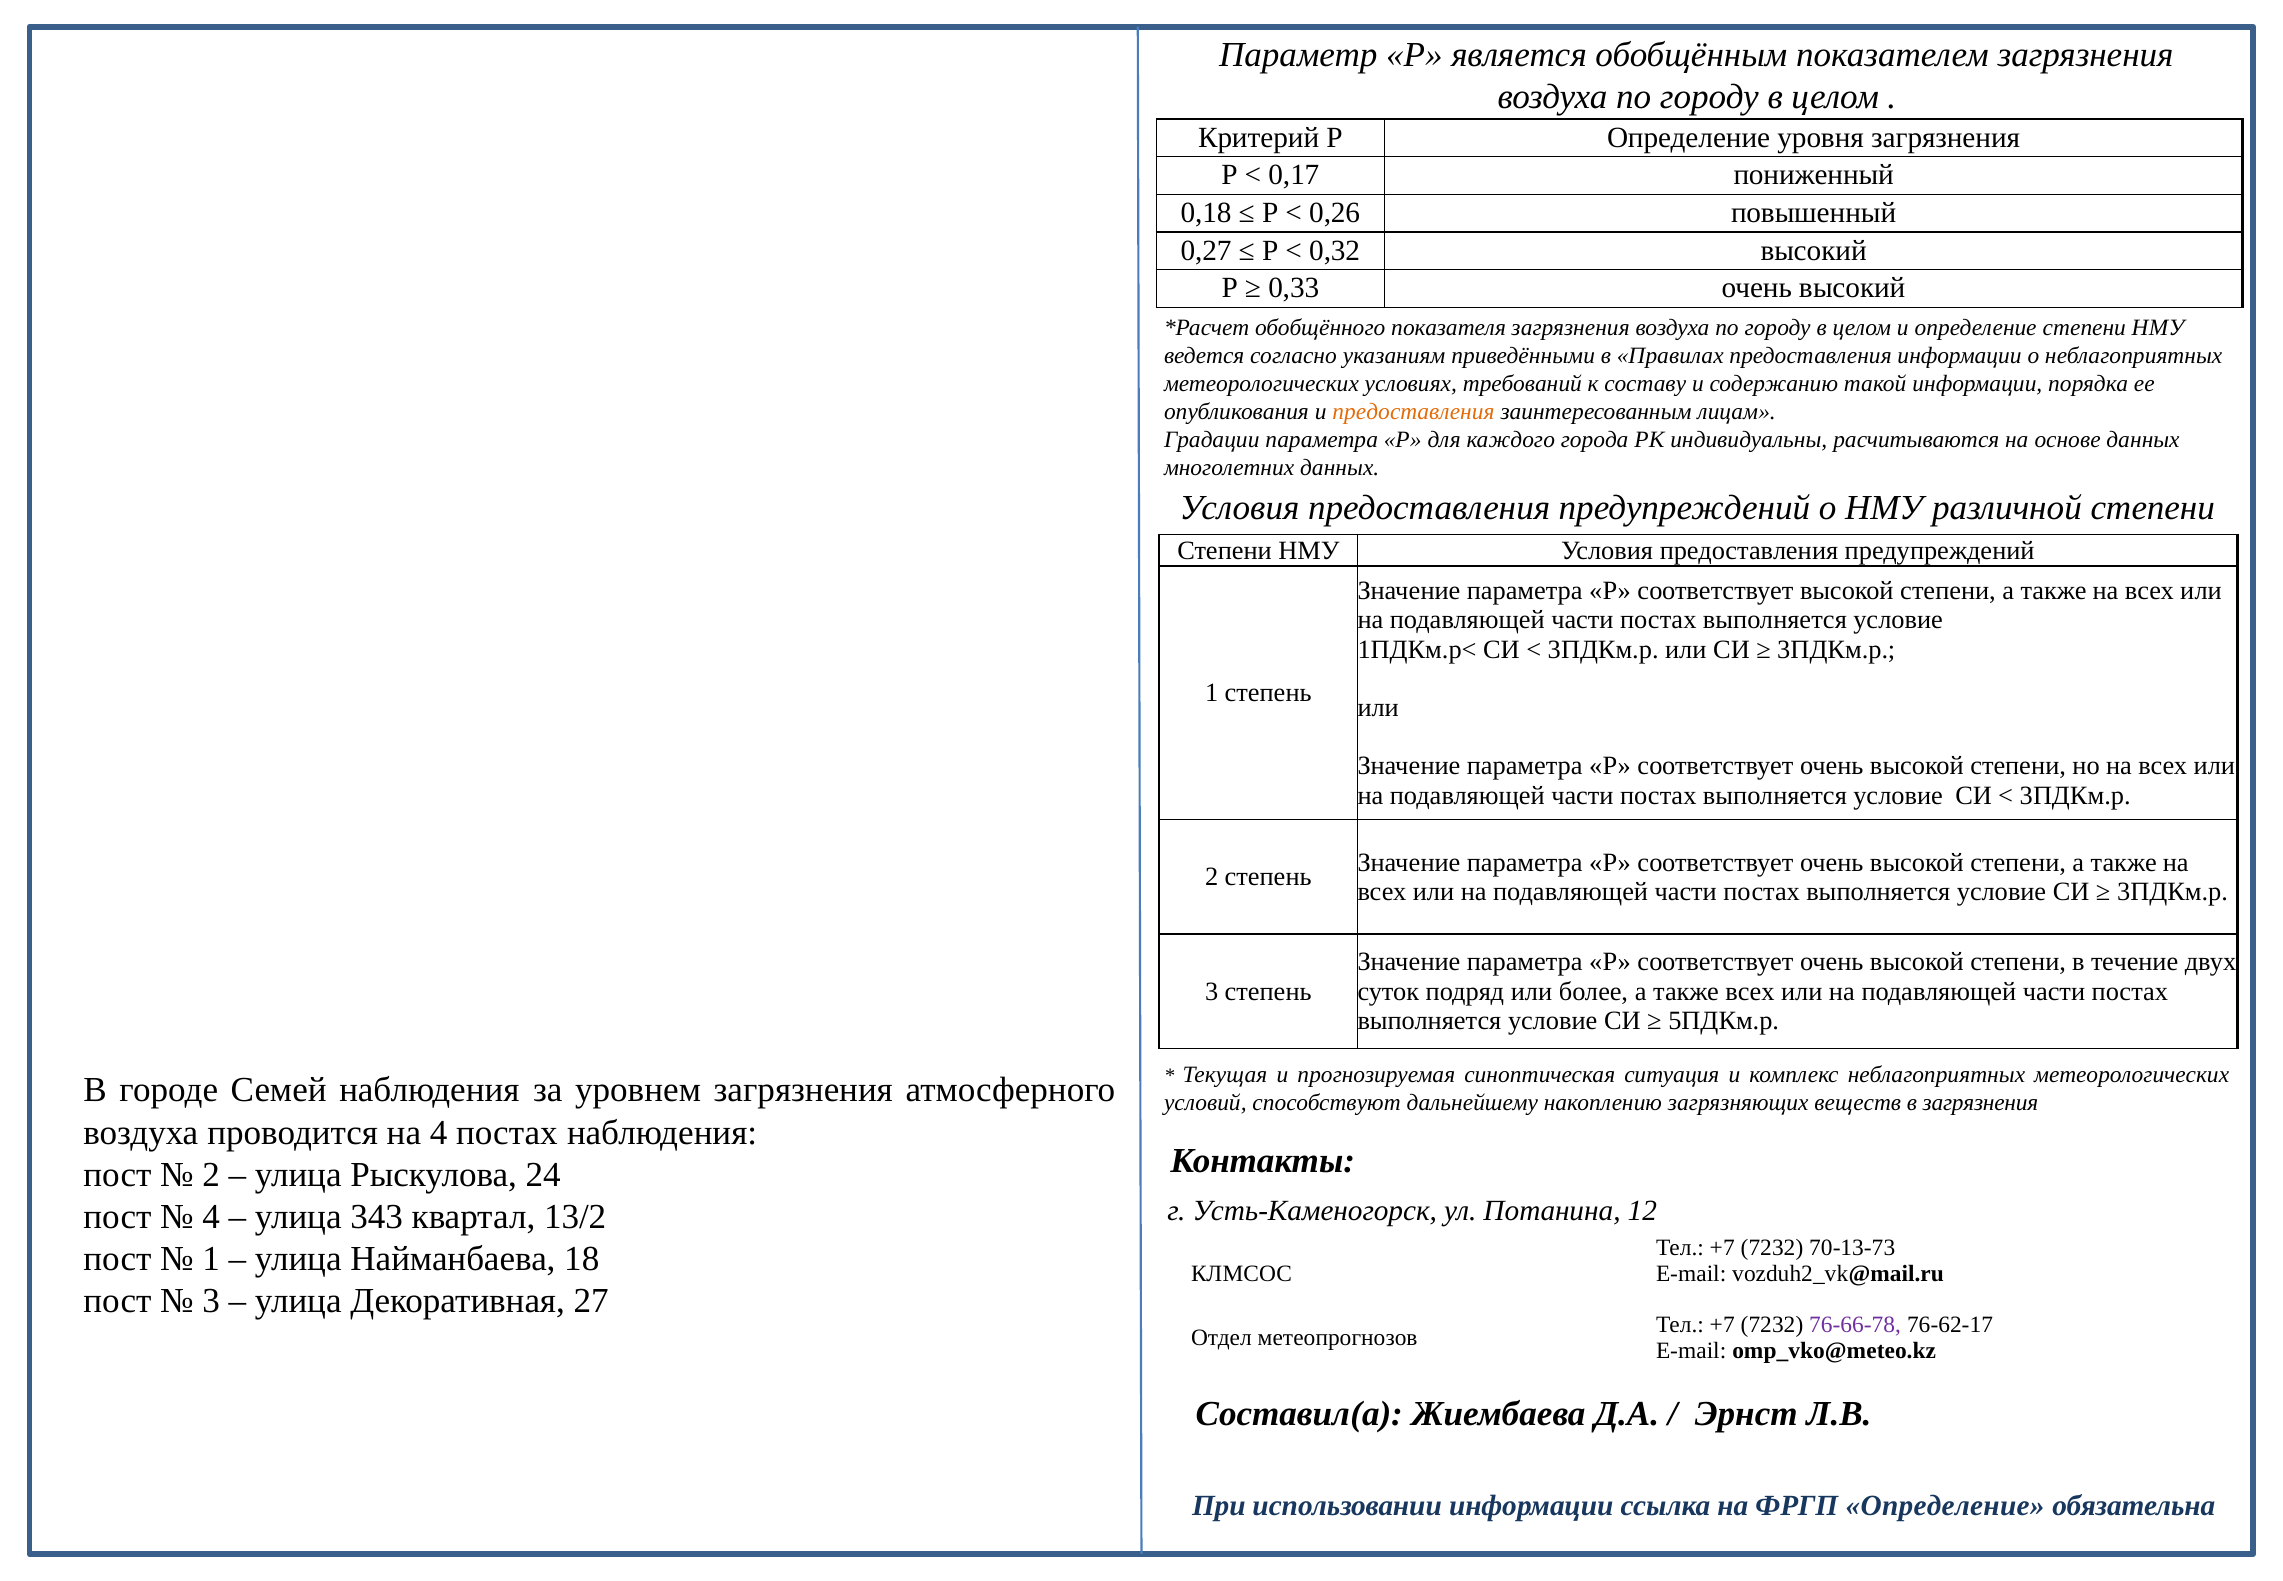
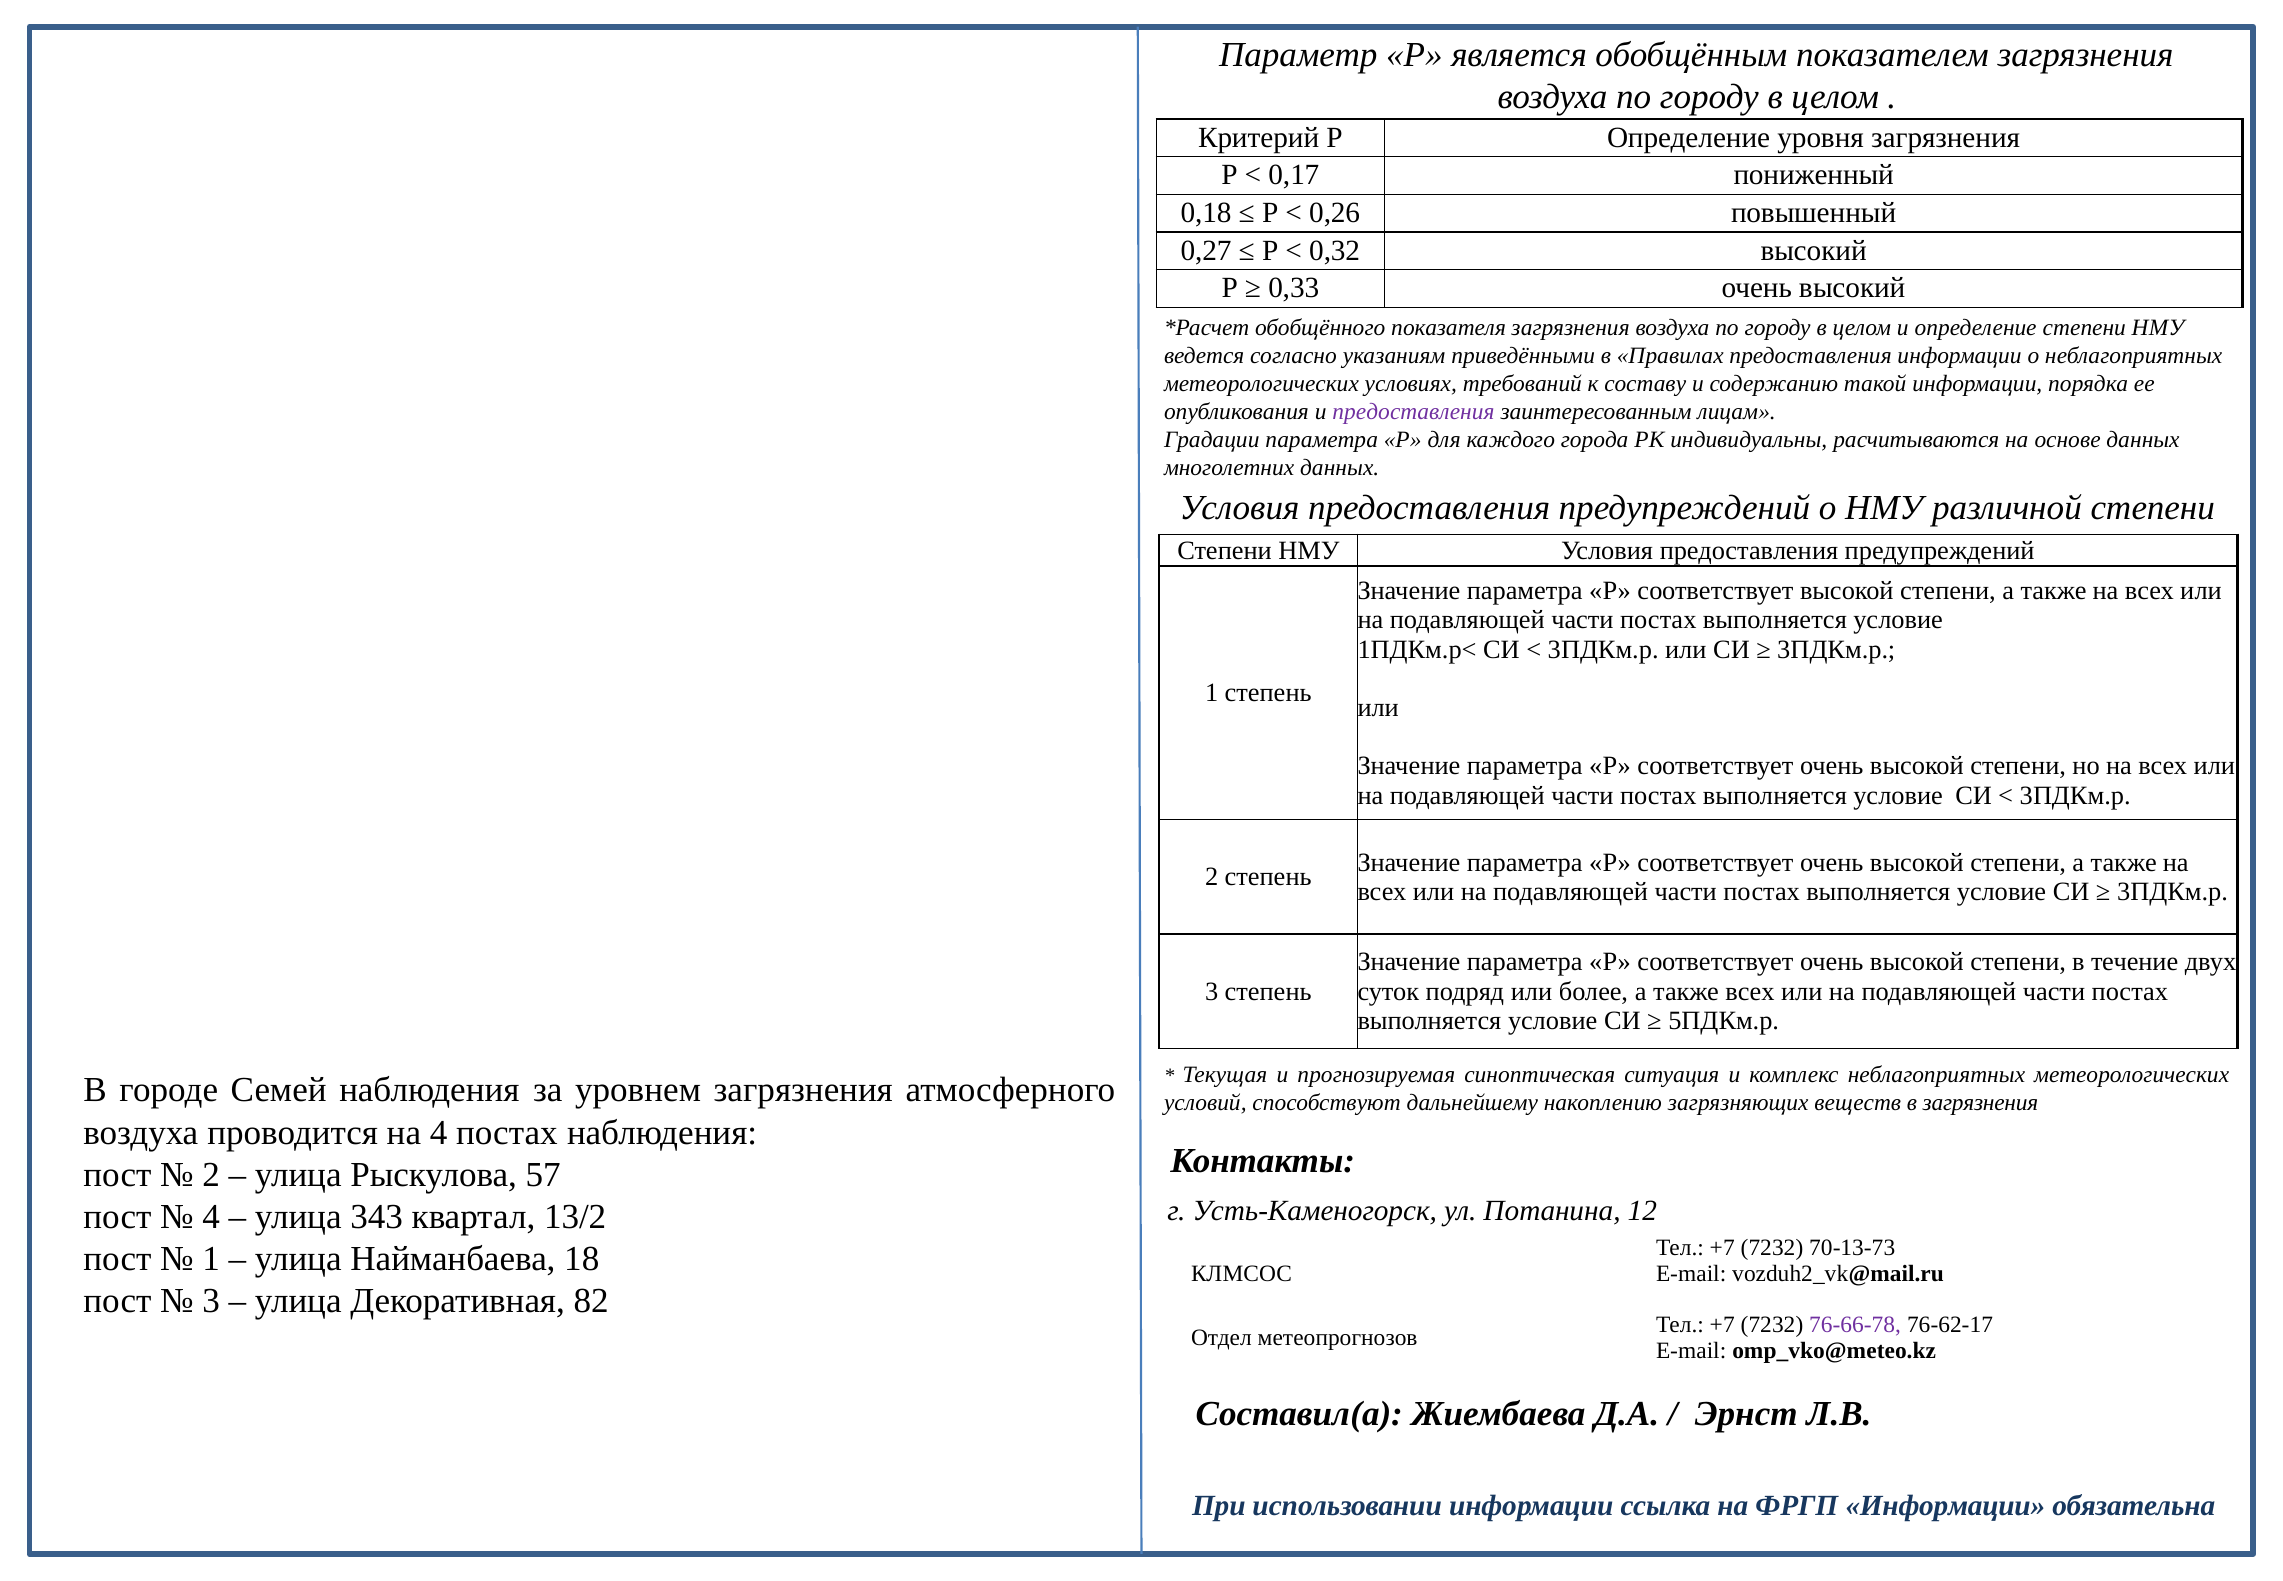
предоставления colour: orange -> purple (1413, 412)
24: 24 -> 57 (543, 1174)
27: 27 -> 82 (591, 1301)
ФРГП Определение: Определение -> Информации (1945, 1505)
